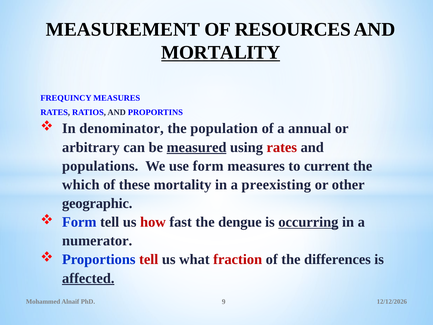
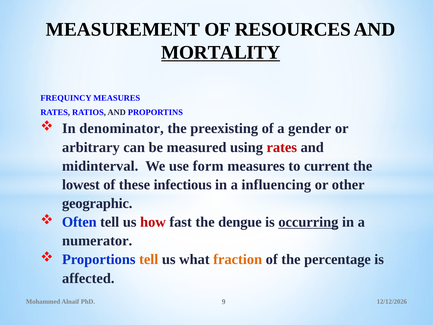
population: population -> preexisting (224, 128)
annual: annual -> gender (310, 128)
measured underline: present -> none (197, 147)
populations: populations -> midinterval (100, 166)
which: which -> lowest (81, 185)
these mortality: mortality -> infectious (183, 185)
preexisting: preexisting -> influencing (276, 185)
Form: Form -> Often (79, 222)
tell colour: red -> orange (149, 259)
fraction colour: red -> orange (238, 259)
differences: differences -> percentage (337, 259)
affected underline: present -> none (88, 278)
